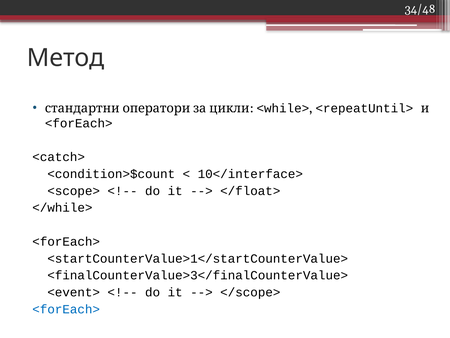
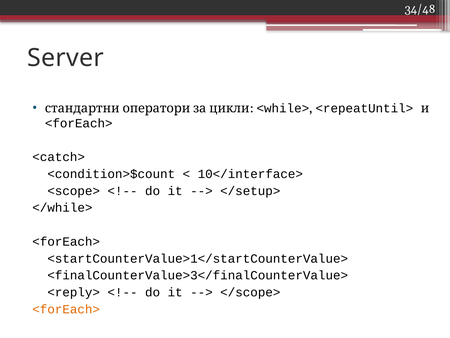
Метод: Метод -> Server (66, 58)
</float>: </float> -> </setup> (250, 191)
<event>: <event> -> <reply> (74, 292)
<forEach> colour: blue -> orange (66, 309)
